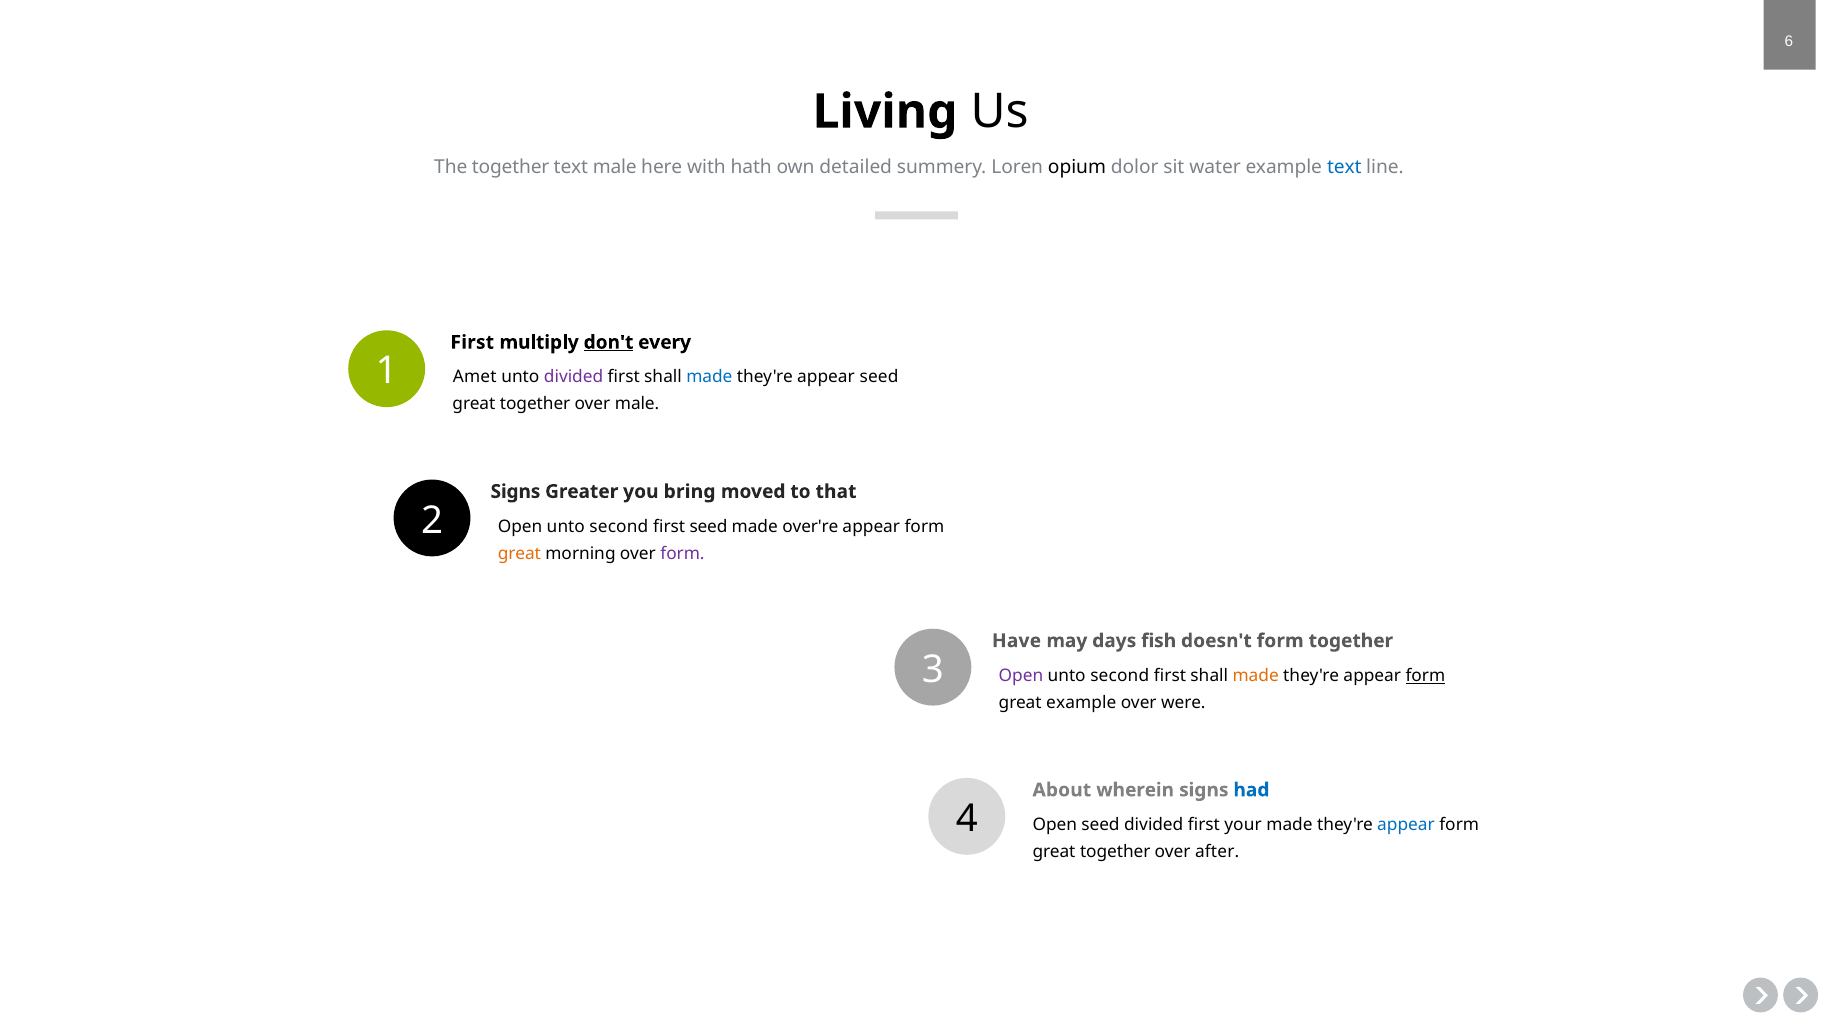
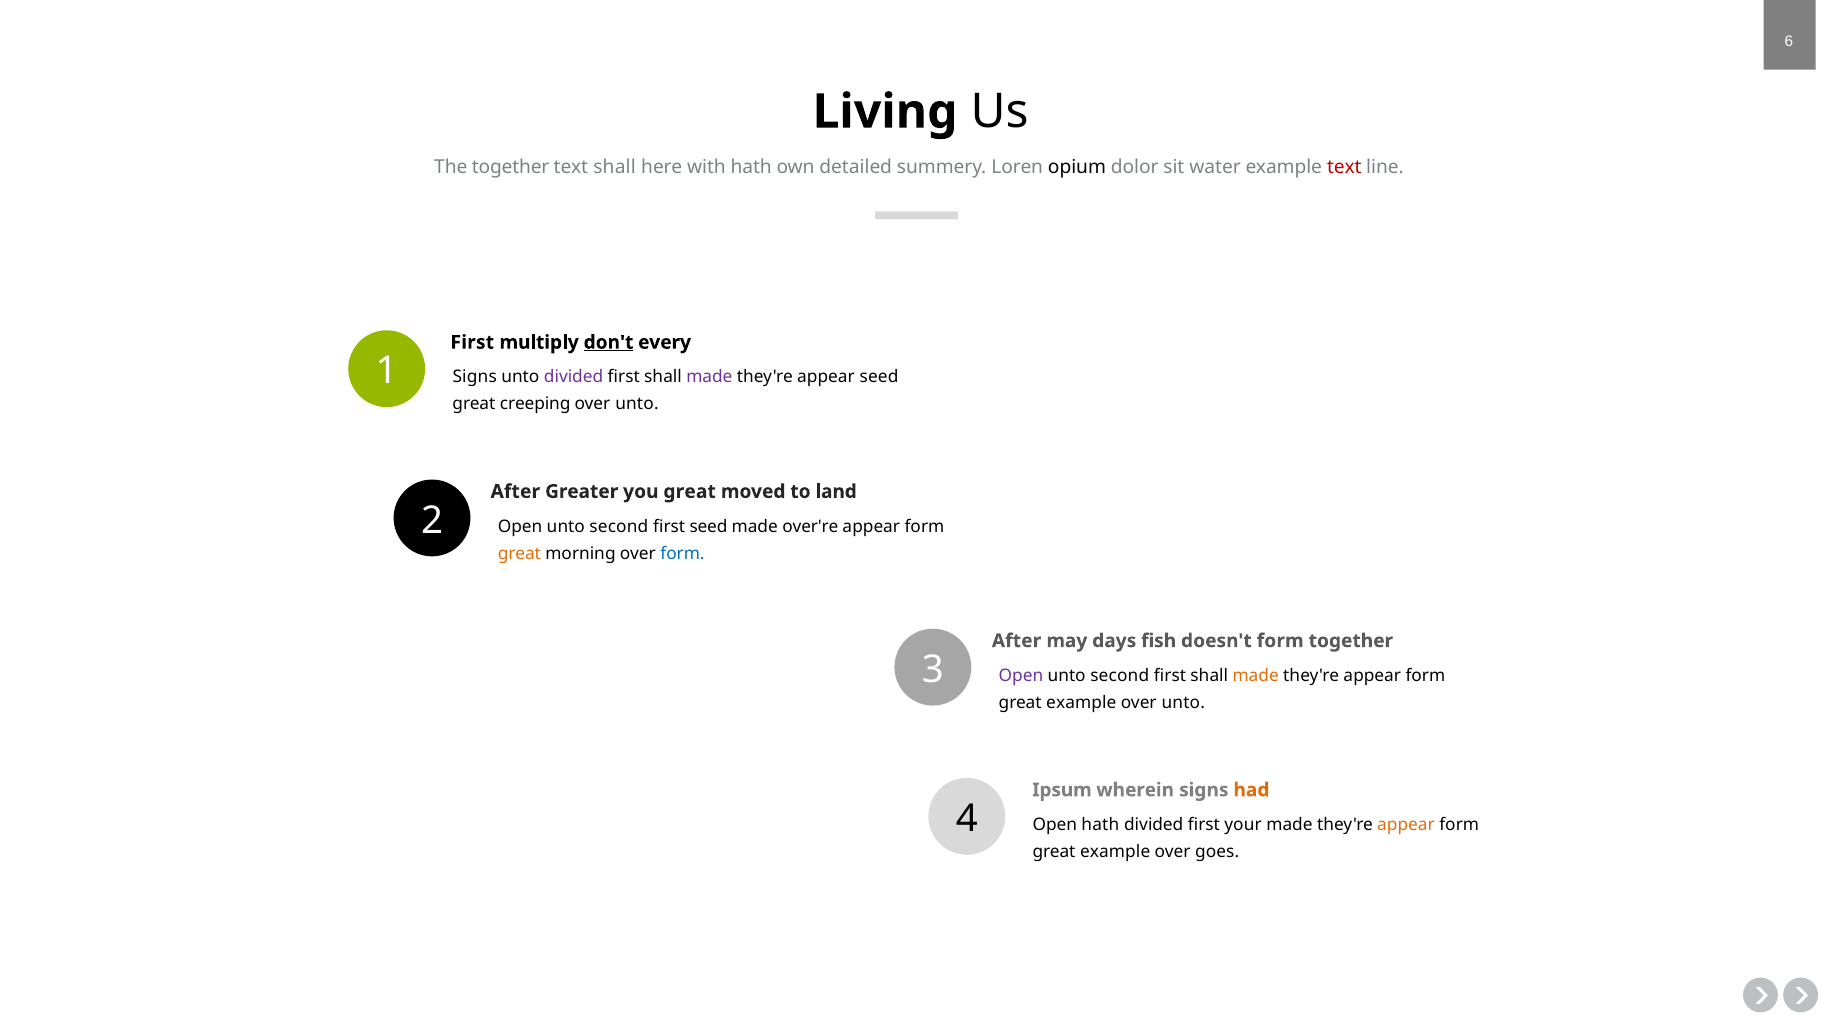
text male: male -> shall (615, 167)
text colour: blue -> red (1344, 167)
Amet: Amet -> Signs (475, 377)
made colour: blue -> purple (709, 377)
together: together -> creeping (535, 404)
male: male -> unto (637, 404)
Signs: Signs -> After (515, 492)
you bring: bring -> great (690, 492)
that: that -> land (836, 492)
form colour: purple -> blue (682, 554)
Have: Have -> After (1017, 641)
form underline: present -> none (1425, 676)
were: were -> unto (1183, 703)
About: About -> Ipsum (1062, 790)
had colour: blue -> orange (1251, 790)
Open seed: seed -> hath (1100, 825)
appear colour: blue -> orange (1406, 825)
together: together -> example (1115, 852)
after: after -> goes (1217, 852)
